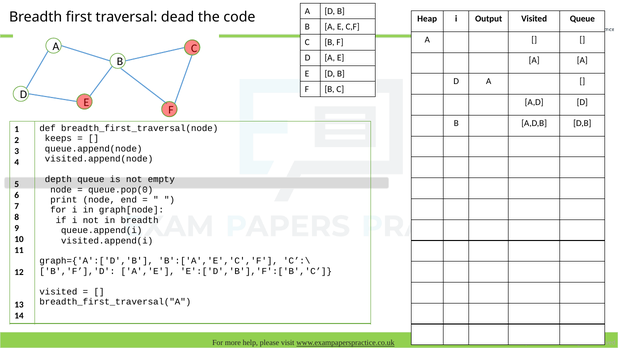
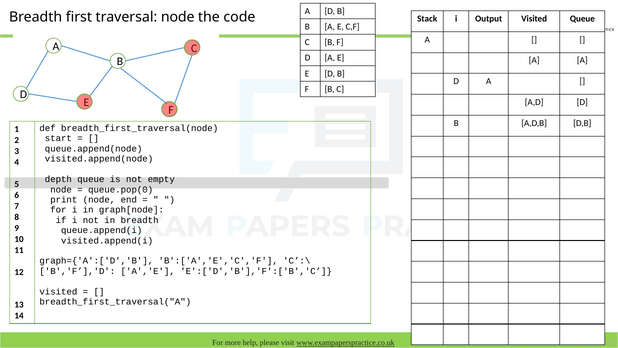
traversal dead: dead -> node (178, 17)
Heap: Heap -> Stack (427, 19)
keeps: keeps -> start (58, 138)
